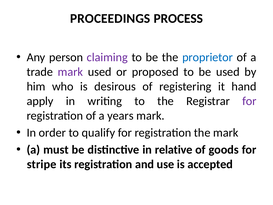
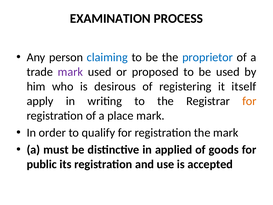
PROCEEDINGS: PROCEEDINGS -> EXAMINATION (110, 18)
claiming colour: purple -> blue (107, 57)
hand: hand -> itself (244, 86)
for colour: purple -> orange (249, 101)
years: years -> place (120, 116)
relative: relative -> applied (174, 150)
stripe: stripe -> public (42, 164)
